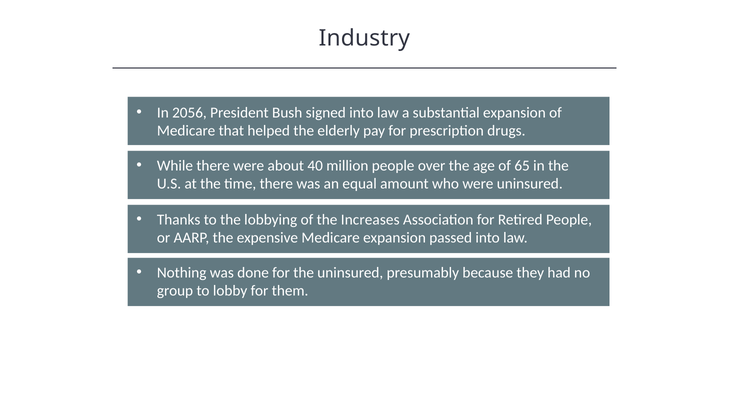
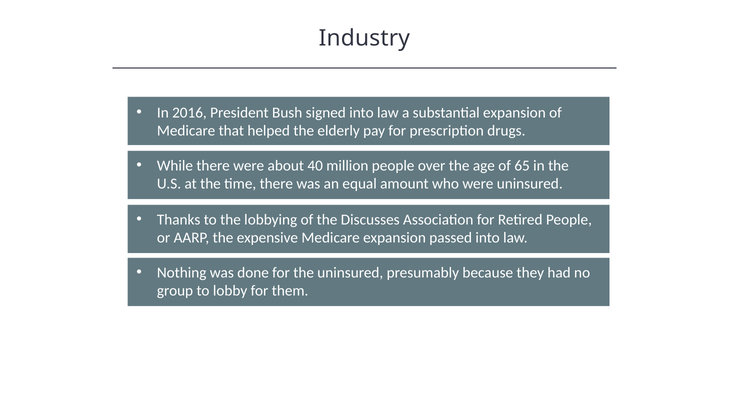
2056: 2056 -> 2016 (189, 113)
Increases: Increases -> Discusses (370, 220)
